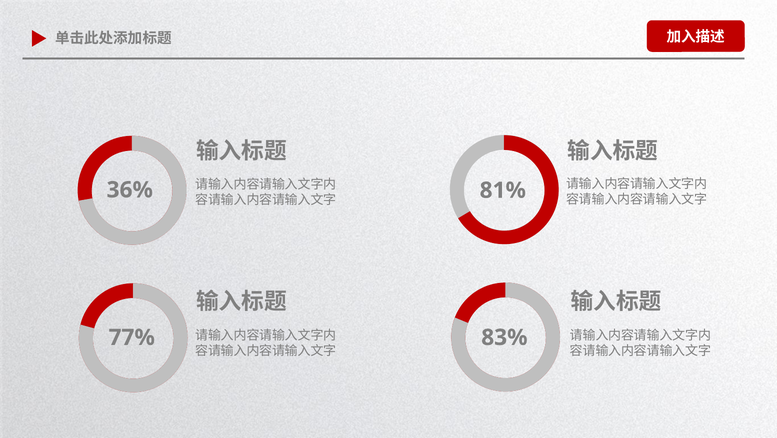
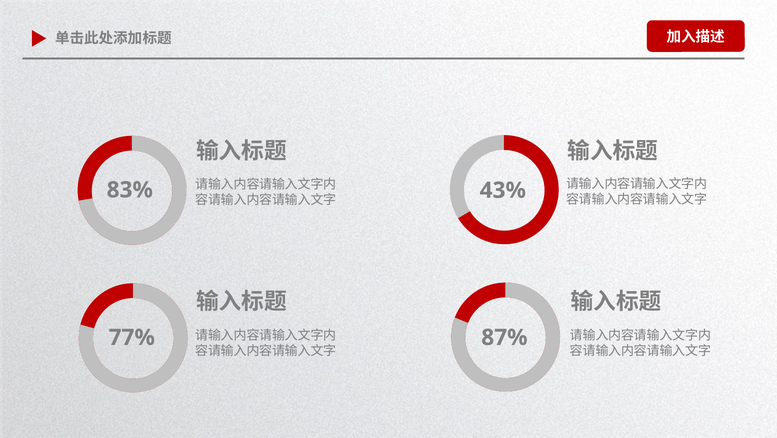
36%: 36% -> 83% (130, 190)
81%: 81% -> 43% (503, 190)
83%: 83% -> 87% (504, 337)
